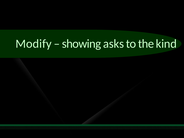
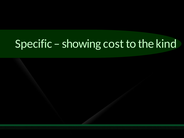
Modify: Modify -> Specific (34, 44)
asks: asks -> cost (113, 44)
